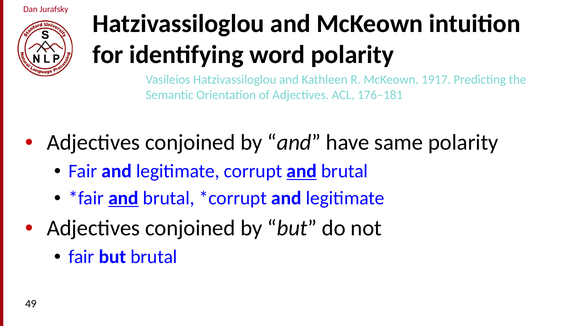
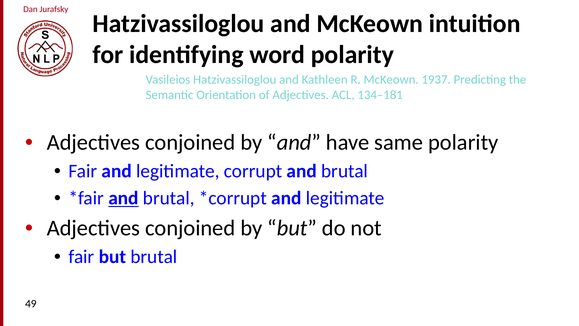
1917: 1917 -> 1937 (436, 79)
176–181: 176–181 -> 134–181 (380, 95)
and underline: present -> none (302, 171)
